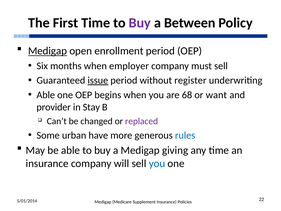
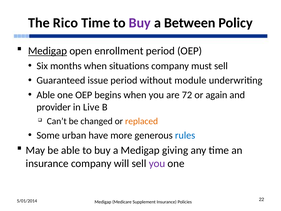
First: First -> Rico (65, 23)
employer: employer -> situations (129, 66)
issue underline: present -> none (98, 80)
register: register -> module (190, 80)
68: 68 -> 72 (187, 95)
want: want -> again (216, 95)
Stay: Stay -> Live (91, 107)
replaced colour: purple -> orange (142, 121)
you colour: blue -> purple (157, 163)
